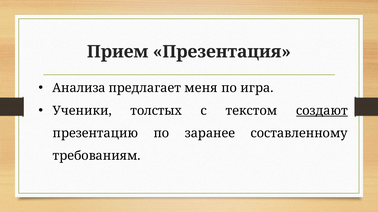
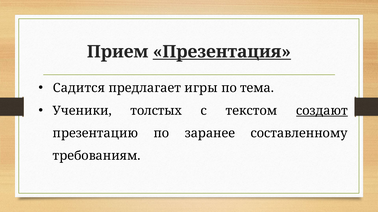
Презентация underline: none -> present (222, 52)
Анализа: Анализа -> Садится (79, 88)
меня: меня -> игры (201, 88)
игра: игра -> тема (257, 88)
